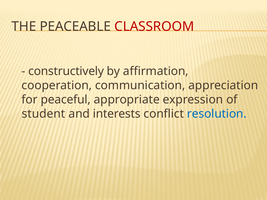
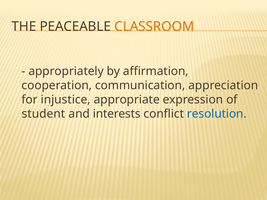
CLASSROOM colour: red -> orange (154, 27)
constructively: constructively -> appropriately (66, 71)
peaceful: peaceful -> injustice (66, 100)
